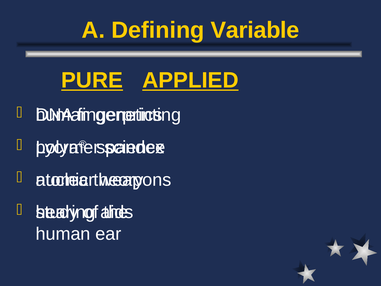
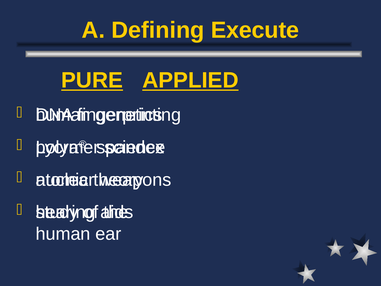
Variable: Variable -> Execute (255, 30)
